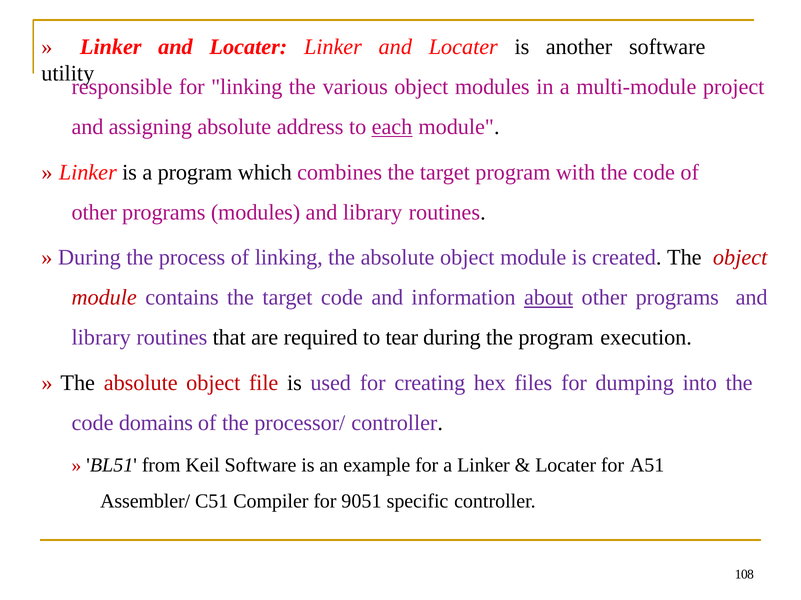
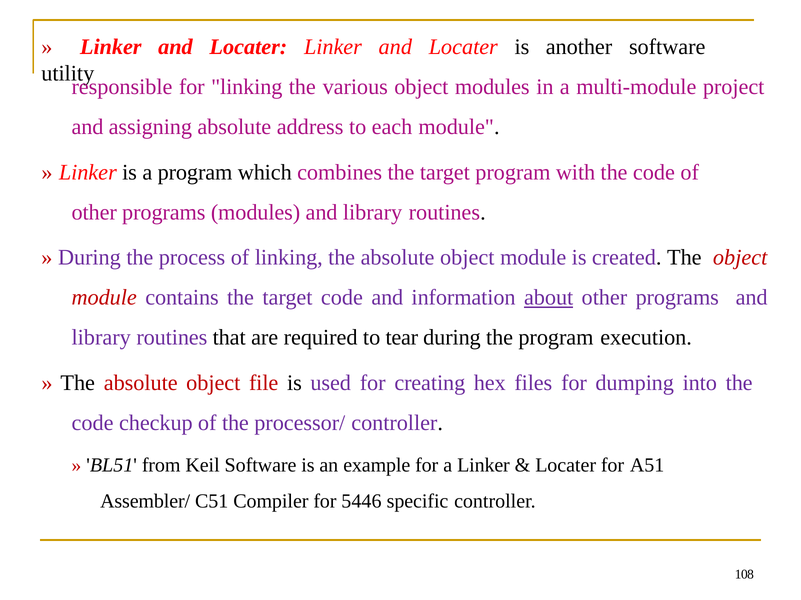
each underline: present -> none (392, 127)
domains: domains -> checkup (156, 424)
9051: 9051 -> 5446 (361, 502)
